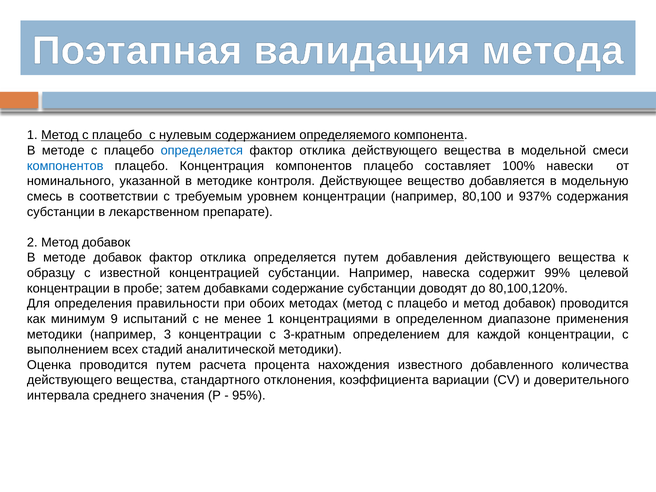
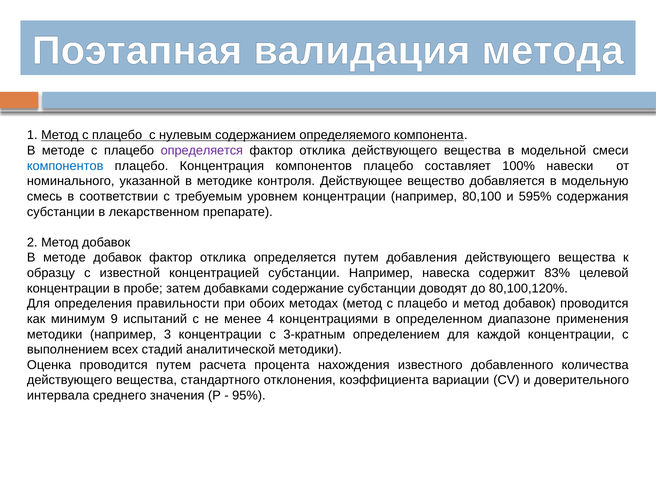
определяется colour: blue -> purple (202, 151)
937%: 937% -> 595% (535, 196)
99%: 99% -> 83% (557, 273)
менее 1: 1 -> 4 (270, 319)
